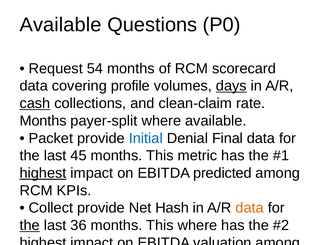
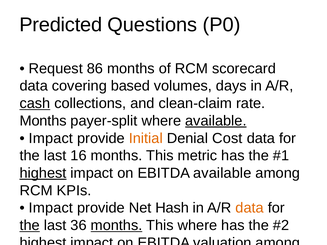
Available: Available -> Predicted (61, 25)
54: 54 -> 86 (95, 69)
profile: profile -> based (130, 86)
days underline: present -> none (231, 86)
available underline: none -> present (216, 121)
Packet: Packet -> Impact (51, 138)
Initial colour: blue -> orange (146, 138)
Denial Final: Final -> Cost (227, 138)
45: 45 -> 16 (79, 156)
EBITDA predicted: predicted -> available (222, 173)
Collect: Collect -> Impact (51, 208)
months underline: none -> present (116, 226)
